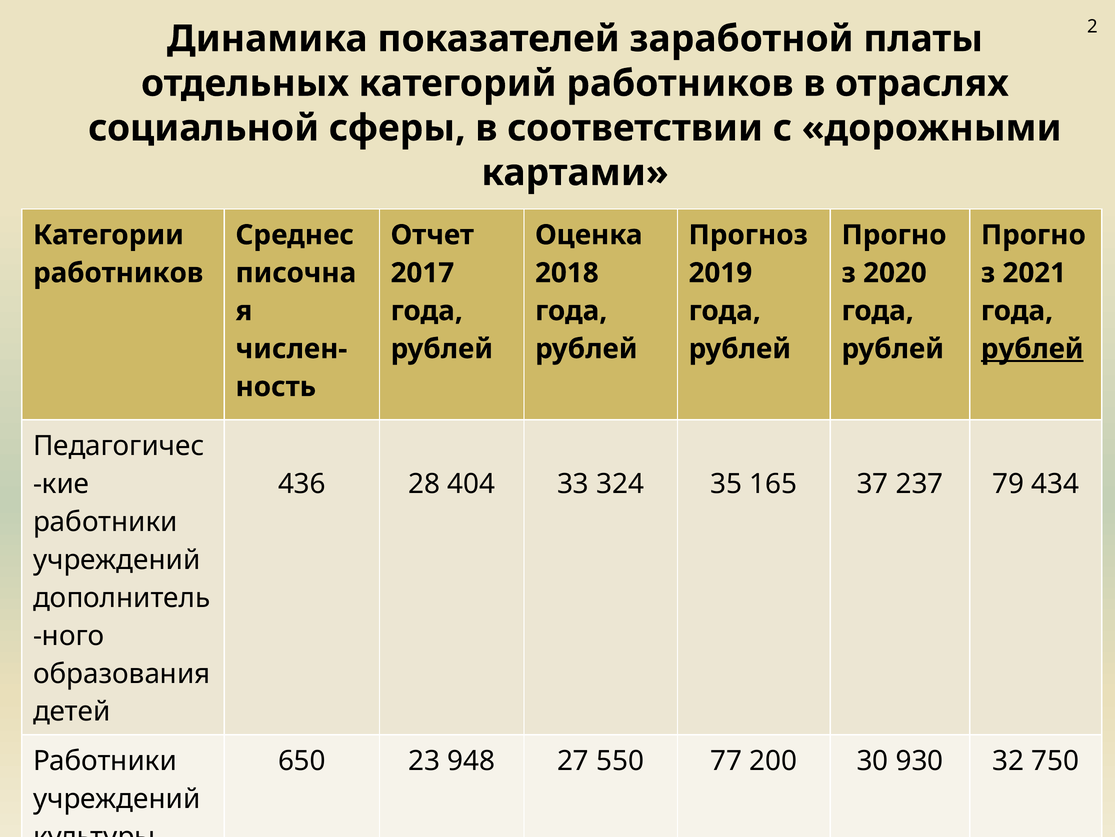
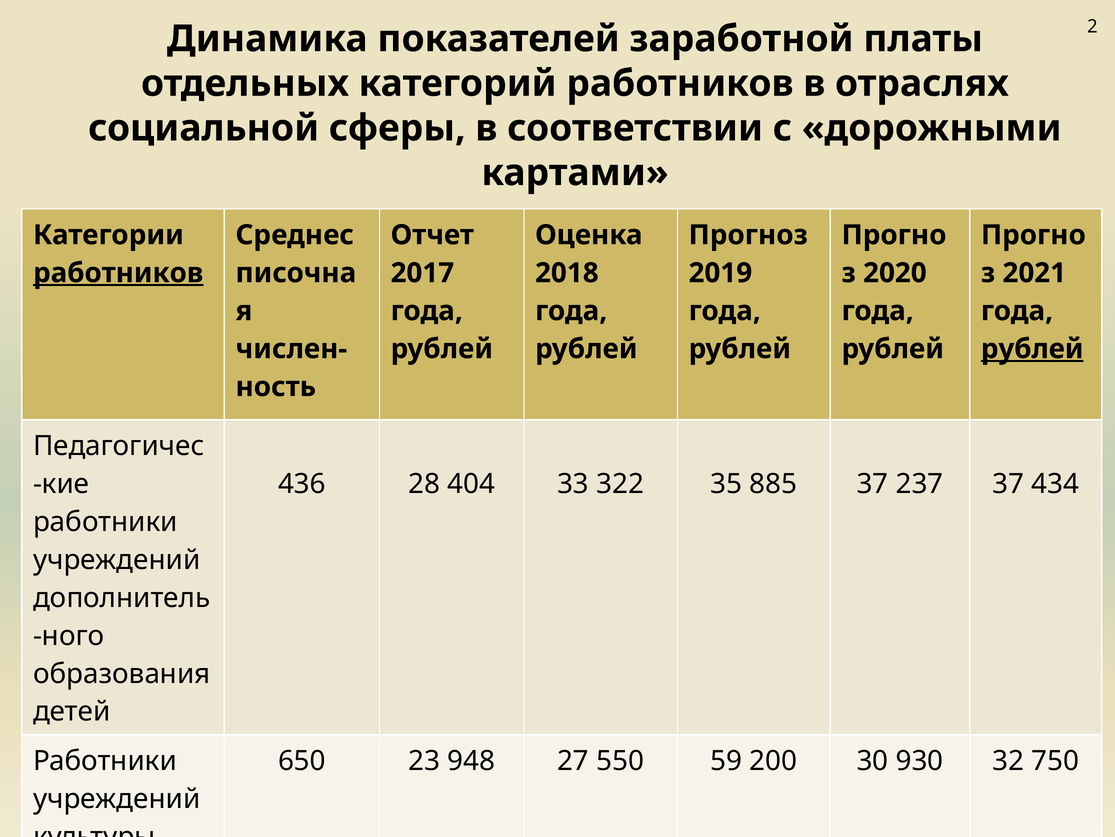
работников underline: none -> present (118, 273)
324: 324 -> 322 (620, 484)
165: 165 -> 885 (773, 484)
237 79: 79 -> 37 (1008, 484)
77: 77 -> 59 (726, 760)
